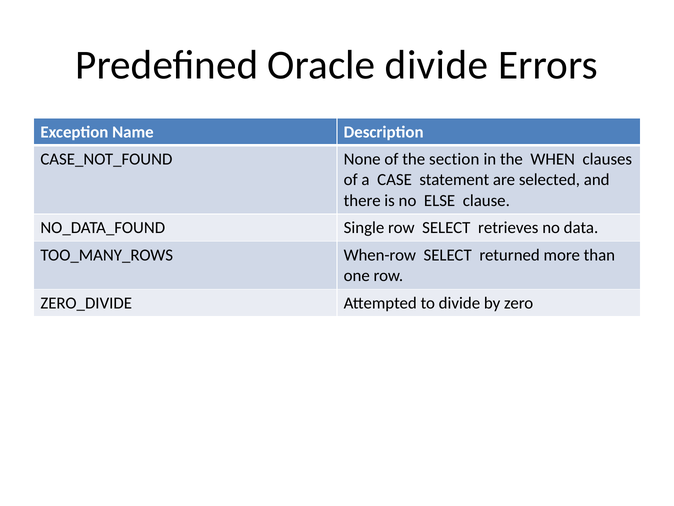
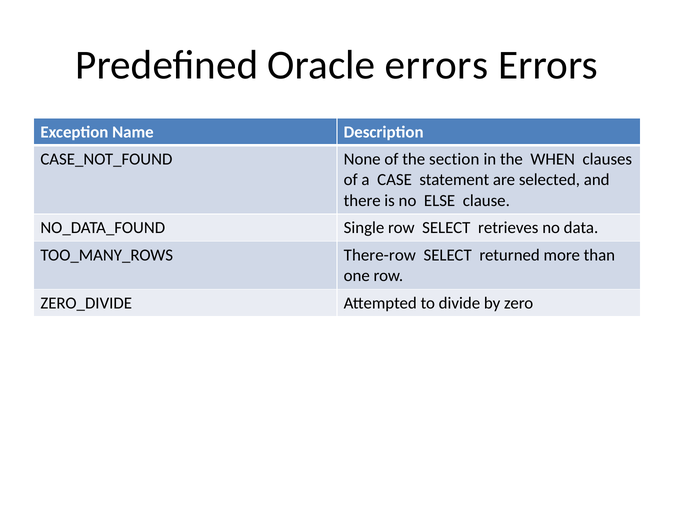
Oracle divide: divide -> errors (437, 65)
When-row: When-row -> There-row (380, 255)
